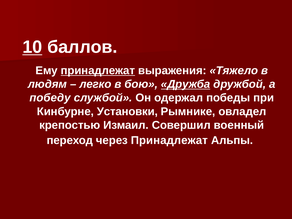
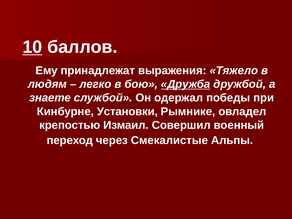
принадлежат underline: present -> none (98, 71)
победу: победу -> знаете (50, 98)
через Принадлежат: Принадлежат -> Смекалистые (169, 140)
